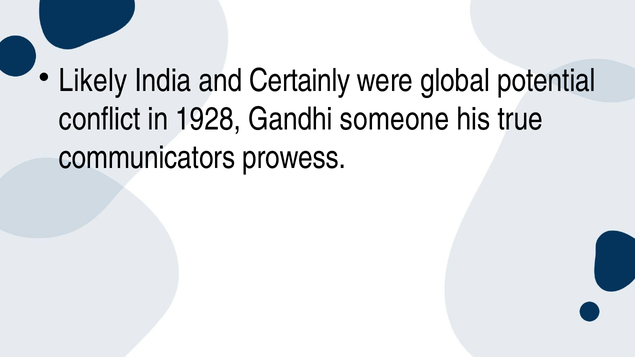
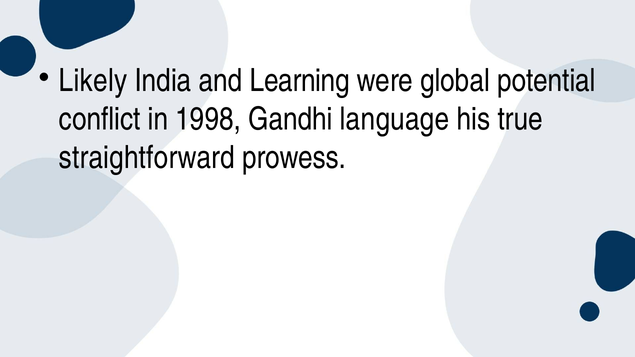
Certainly: Certainly -> Learning (300, 81)
1928: 1928 -> 1998 (208, 119)
someone: someone -> language (395, 119)
communicators: communicators -> straightforward (147, 158)
